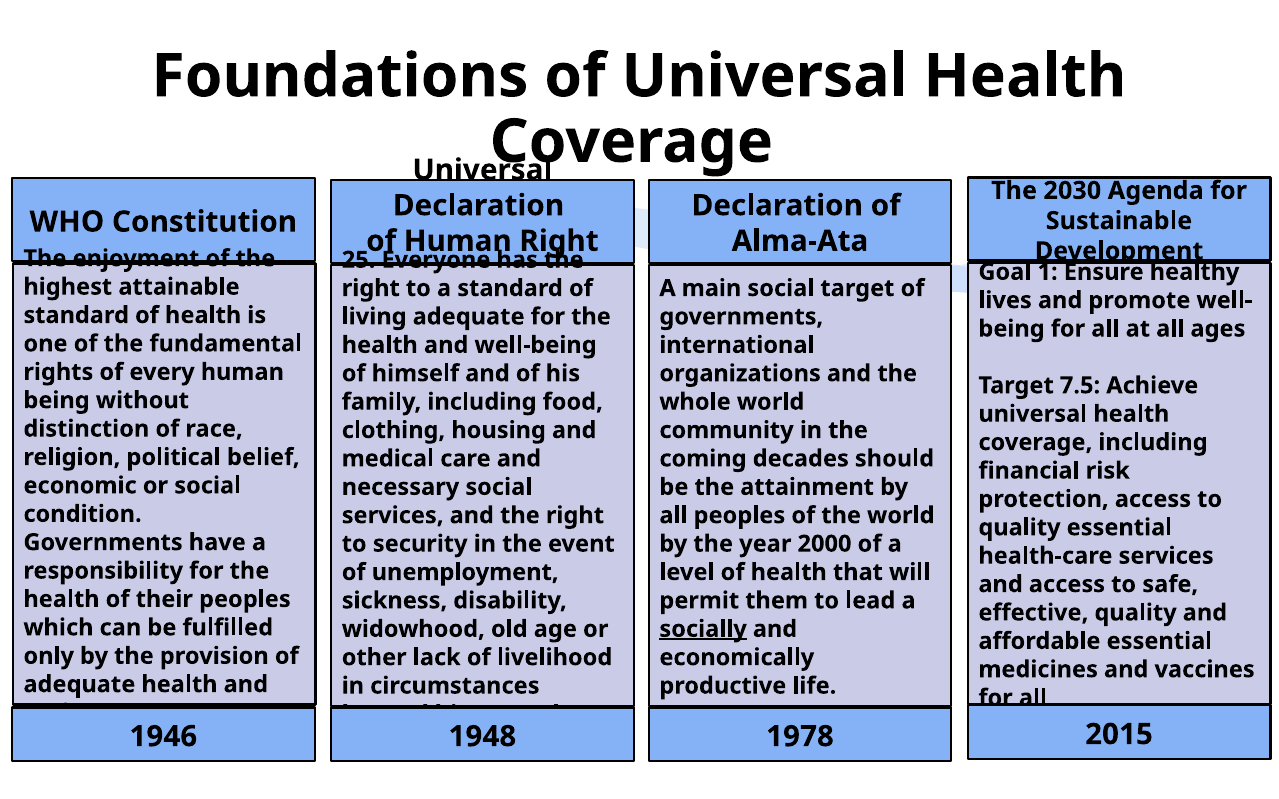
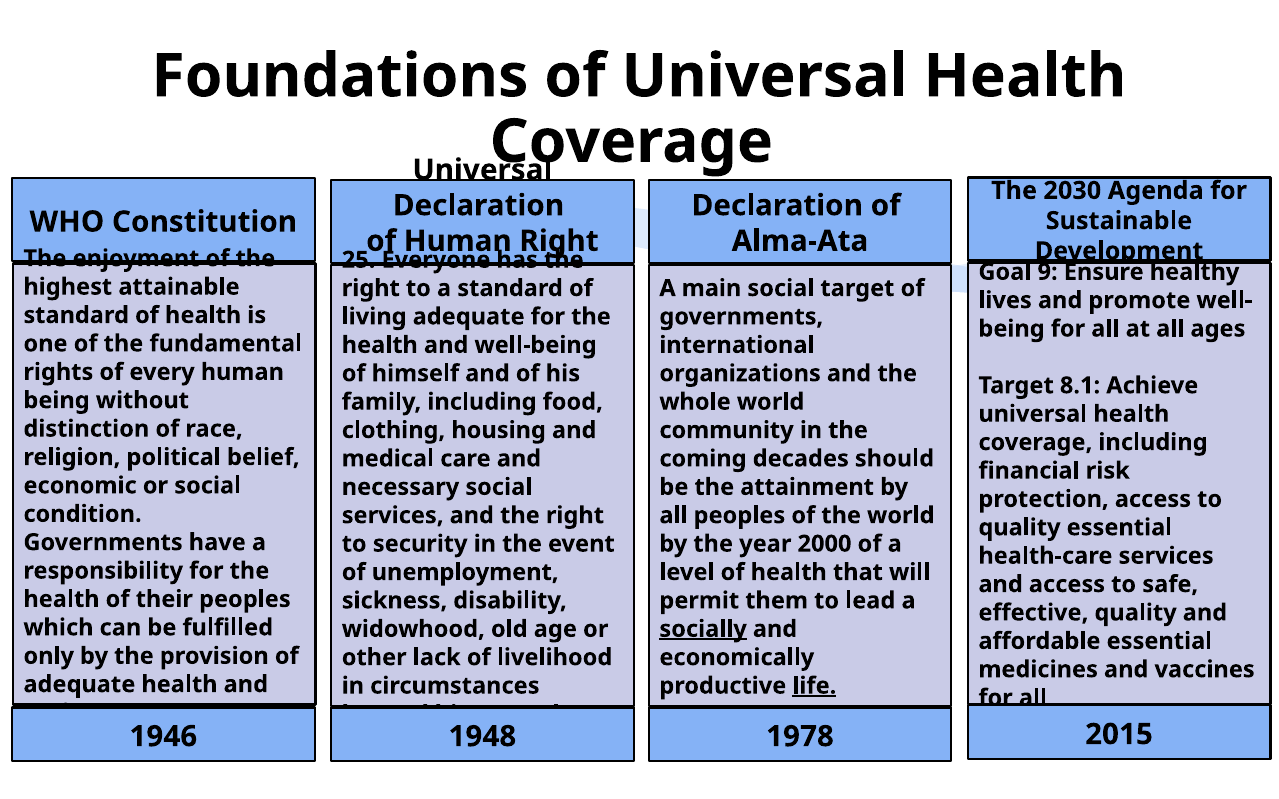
1: 1 -> 9 (1048, 272)
7.5: 7.5 -> 8.1 (1080, 386)
life underline: none -> present (814, 686)
